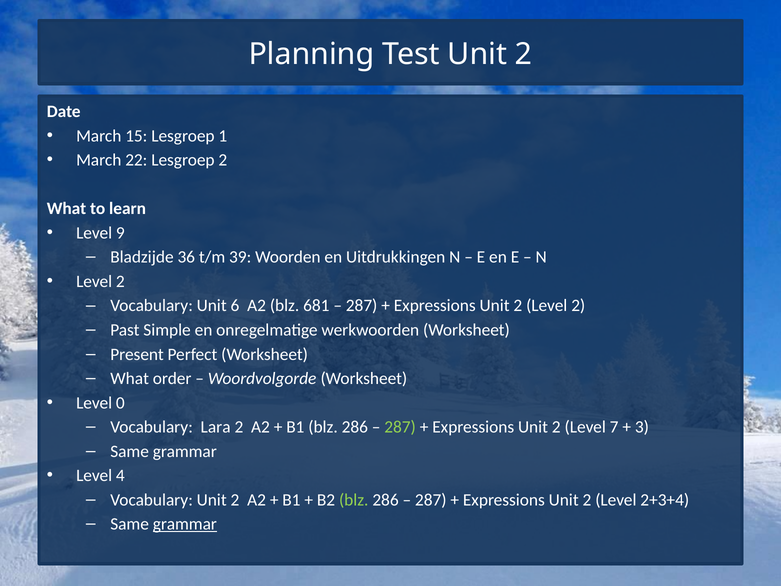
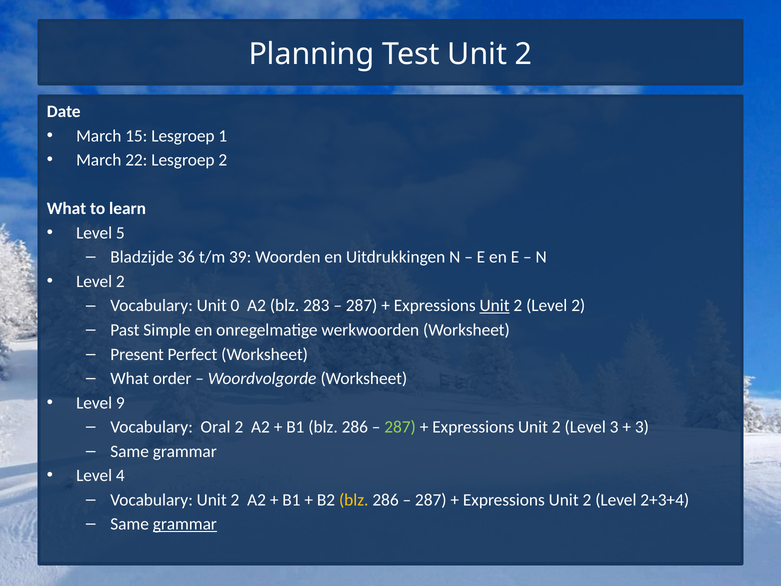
9: 9 -> 5 (120, 233)
6: 6 -> 0 (235, 306)
681: 681 -> 283 (316, 306)
Unit underline: none -> present (495, 306)
0: 0 -> 9 (120, 403)
Lara: Lara -> Oral (216, 427)
Level 7: 7 -> 3 (614, 427)
blz colour: light green -> yellow (354, 500)
